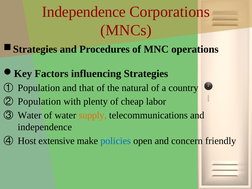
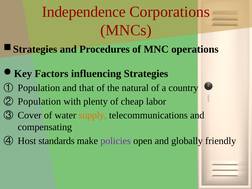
Water: Water -> Cover (30, 115)
independence: independence -> compensating (45, 127)
extensive: extensive -> standards (57, 141)
policies colour: blue -> purple (116, 141)
concern: concern -> globally (187, 141)
